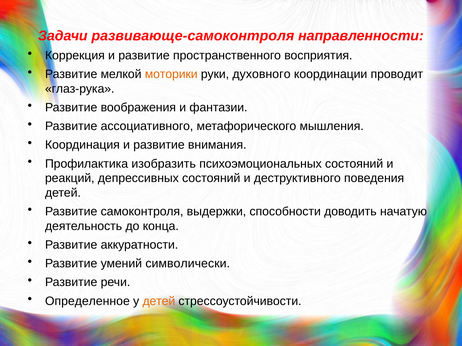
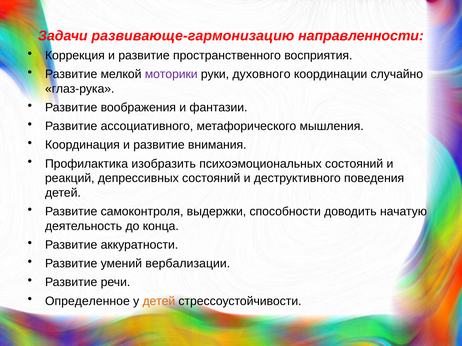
развивающе-самоконтроля: развивающе-самоконтроля -> развивающе-гармонизацию (193, 36)
моторики colour: orange -> purple (171, 74)
проводит: проводит -> случайно (397, 74)
символически: символически -> вербализации (188, 264)
